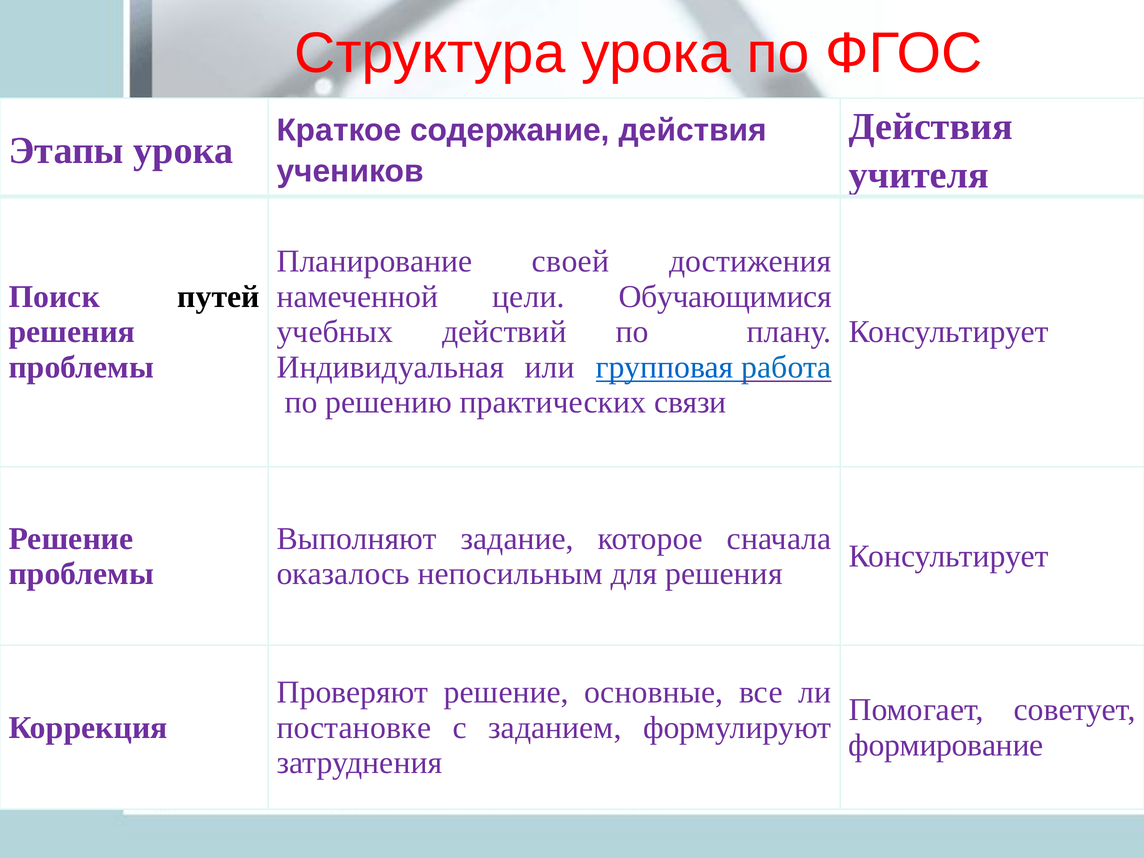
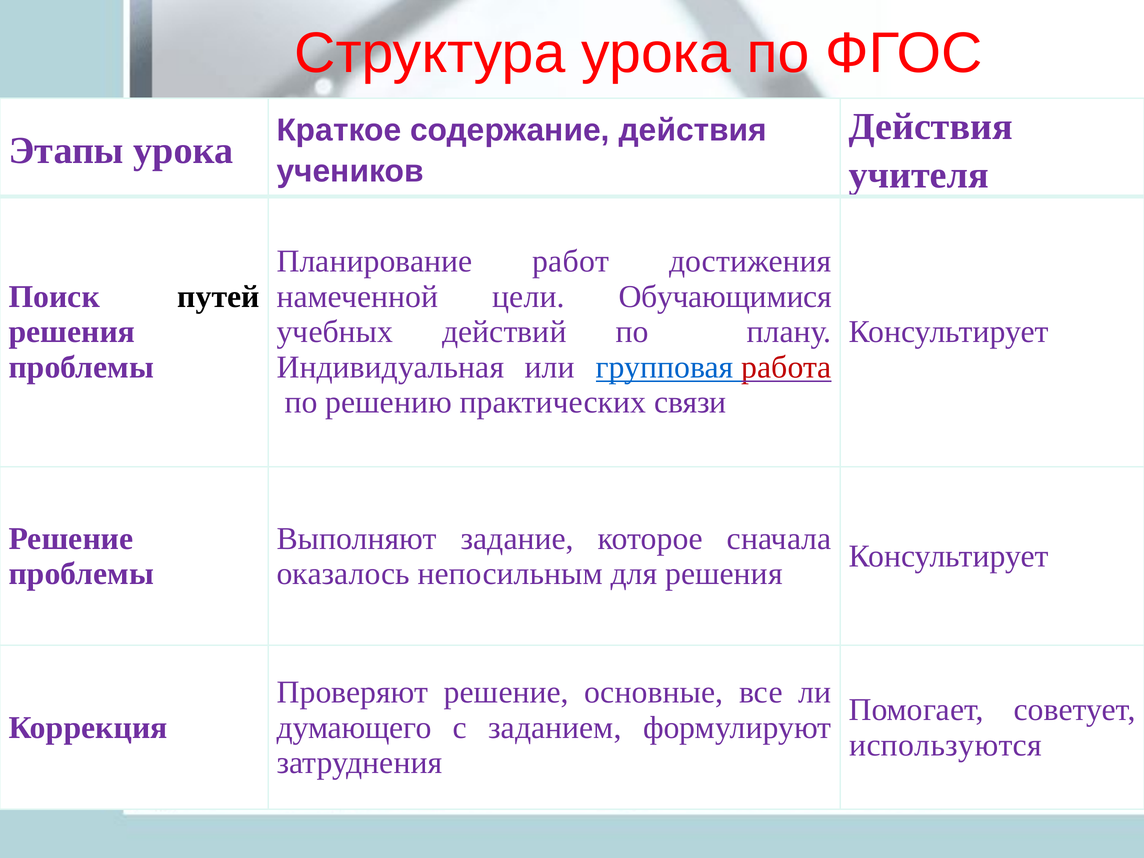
своей: своей -> работ (571, 261)
работа colour: blue -> red (786, 367)
постановке: постановке -> думающего (354, 728)
формирование: формирование -> используются (946, 745)
